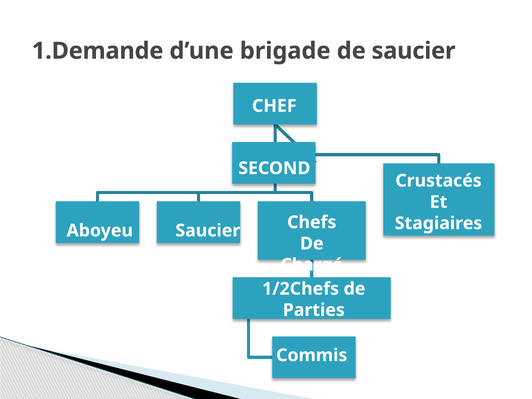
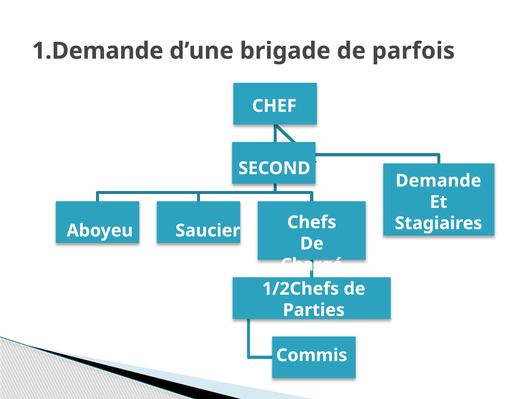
de saucier: saucier -> parfois (413, 51)
Crustacés: Crustacés -> Demande (438, 181)
